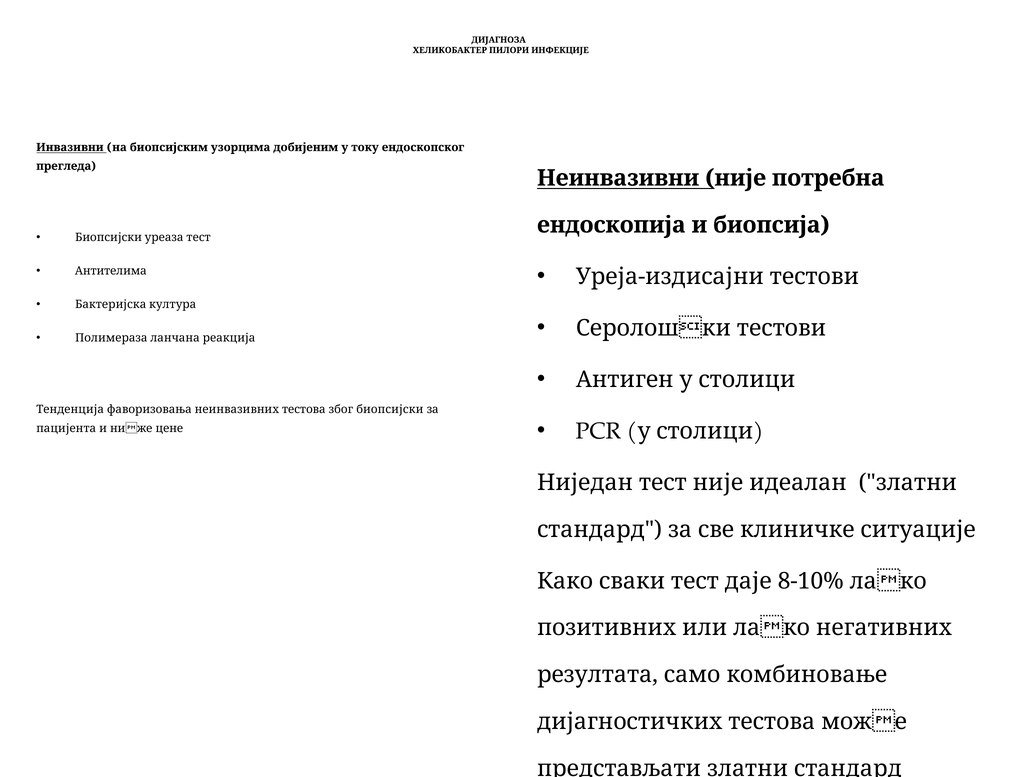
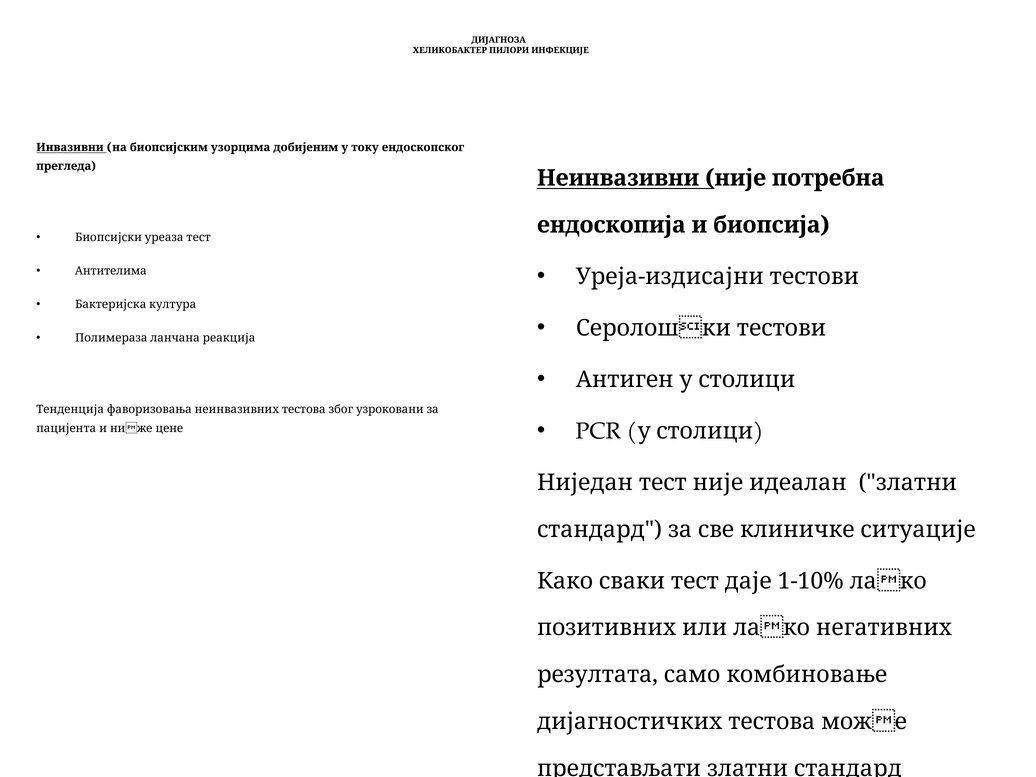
биопсијски: биопсијски -> узроковани (390, 410)
8-10%: 8-10% -> 1-10% (811, 581)
